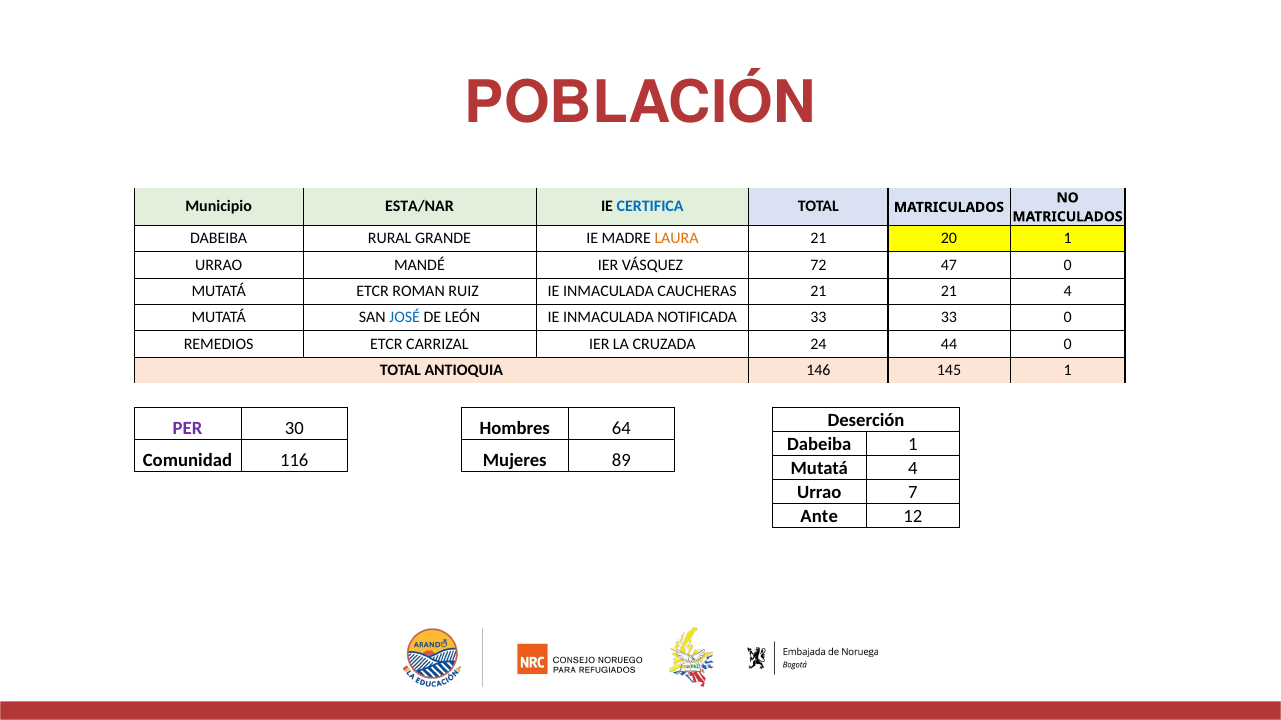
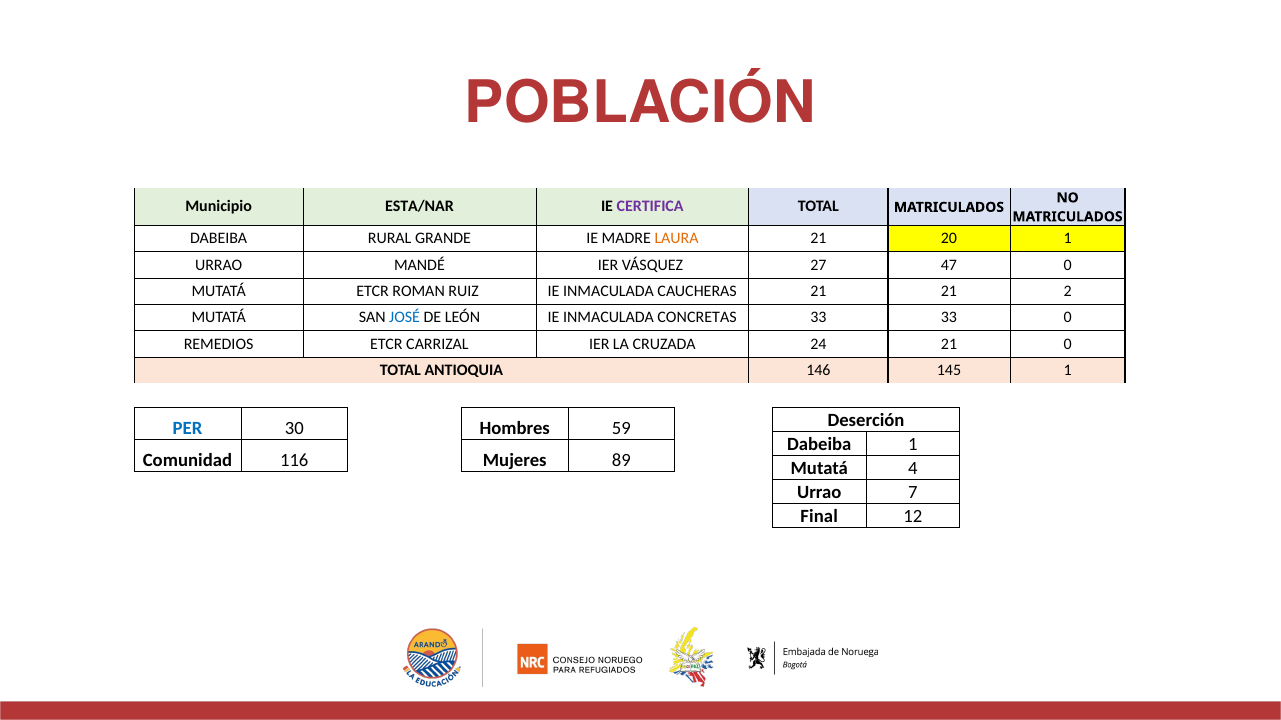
CERTIFICA colour: blue -> purple (650, 207)
72: 72 -> 27 (818, 265)
21 4: 4 -> 2 (1068, 291)
NOTIFICADA: NOTIFICADA -> CONCRETAS (697, 318)
24 44: 44 -> 21 (949, 344)
PER colour: purple -> blue (188, 429)
64: 64 -> 59 (621, 429)
Ante: Ante -> Final (819, 516)
